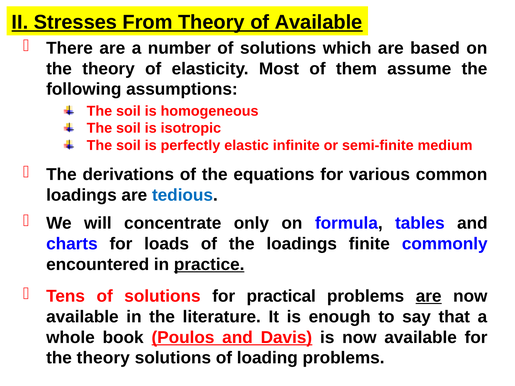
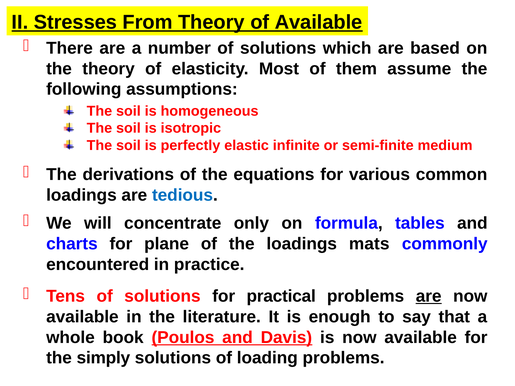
loads: loads -> plane (167, 244)
finite: finite -> mats (369, 244)
practice underline: present -> none (209, 265)
theory: theory -> simply (103, 358)
